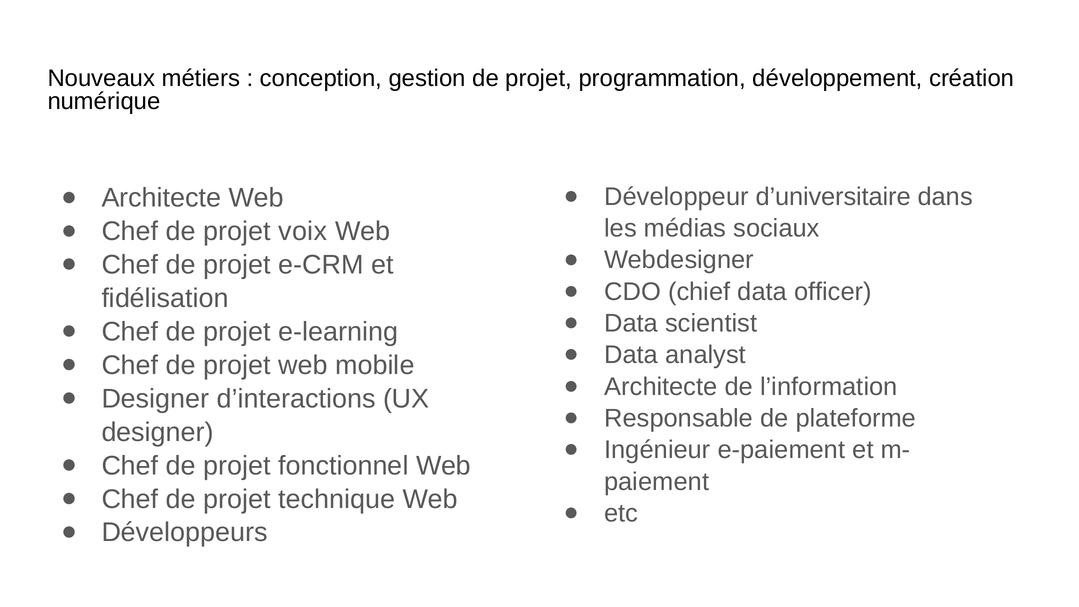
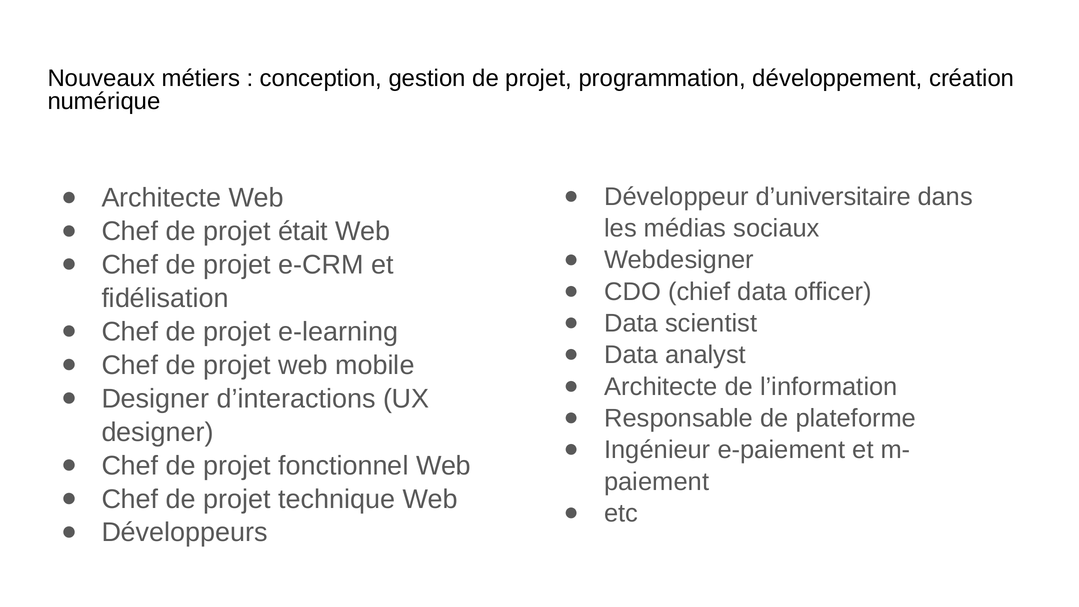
voix: voix -> était (303, 231)
